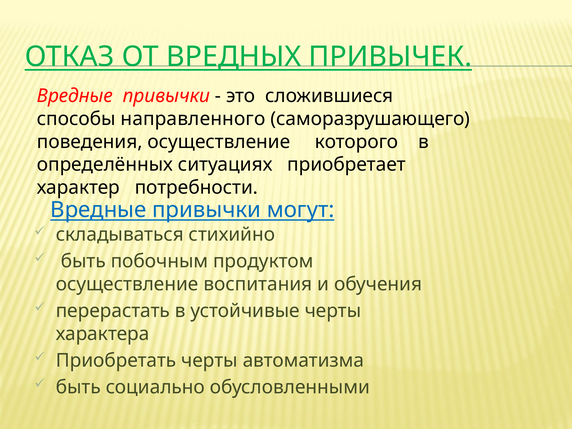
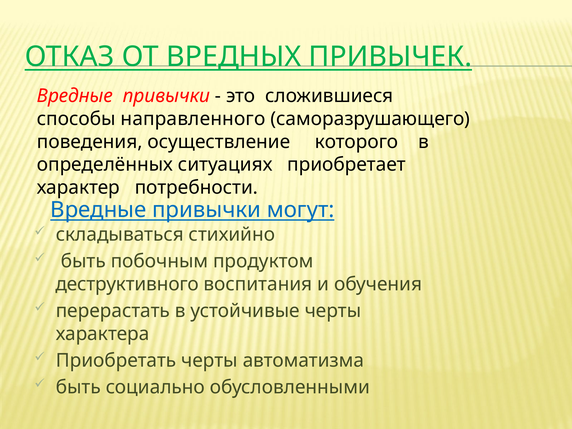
осуществление: осуществление -> деструктивного (127, 284)
